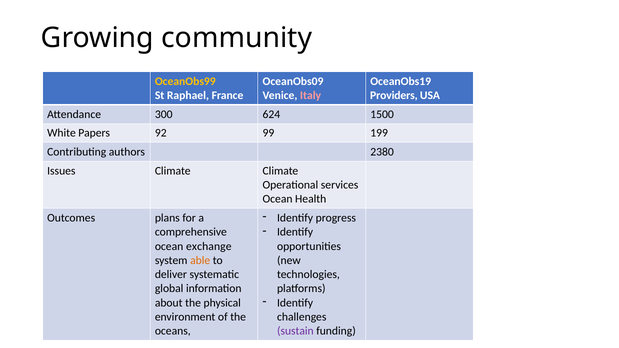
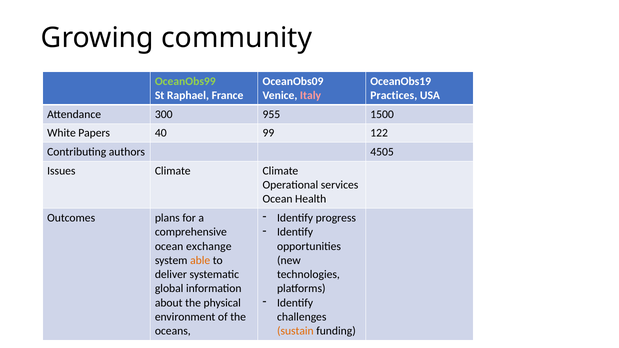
OceanObs99 colour: yellow -> light green (185, 81)
Providers: Providers -> Practices (394, 96)
624: 624 -> 955 (271, 114)
92: 92 -> 40 (161, 133)
199: 199 -> 122 (379, 133)
2380: 2380 -> 4505 (382, 152)
sustain colour: purple -> orange (295, 331)
